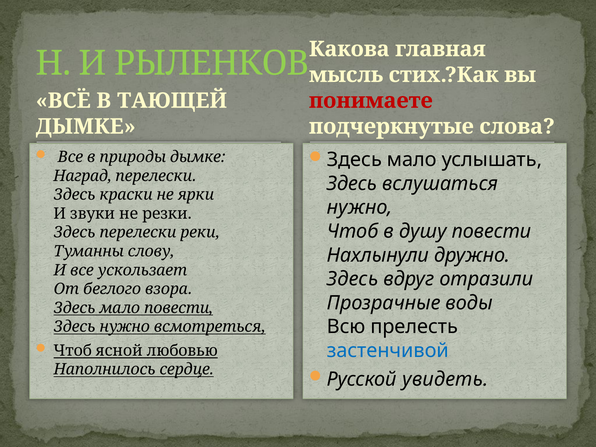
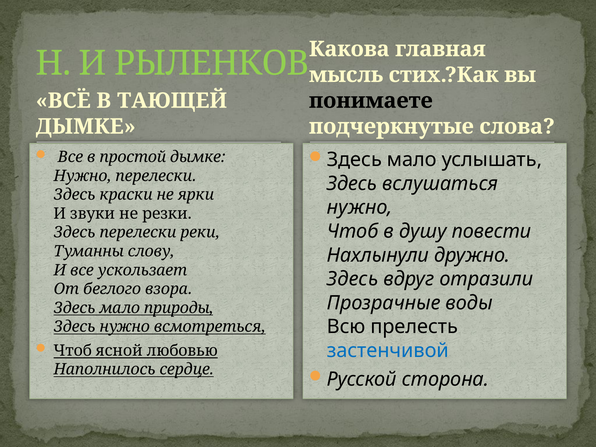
понимаете colour: red -> black (371, 101)
природы: природы -> простой (133, 157)
Наград: Наград -> Нужно (82, 176)
мало повести: повести -> природы (179, 308)
увидеть: увидеть -> сторона (445, 379)
